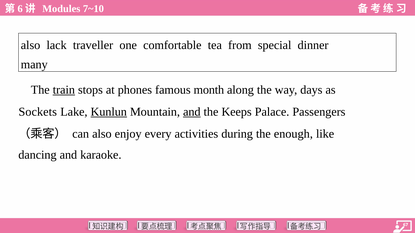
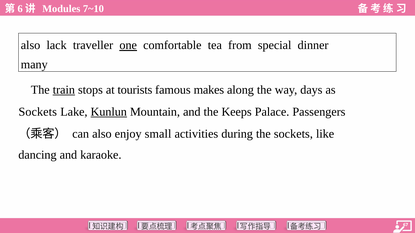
one underline: none -> present (128, 45)
phones: phones -> tourists (135, 90)
month: month -> makes (209, 90)
and underline: present -> none (192, 112)
every: every -> small (158, 134)
the enough: enough -> sockets (293, 134)
